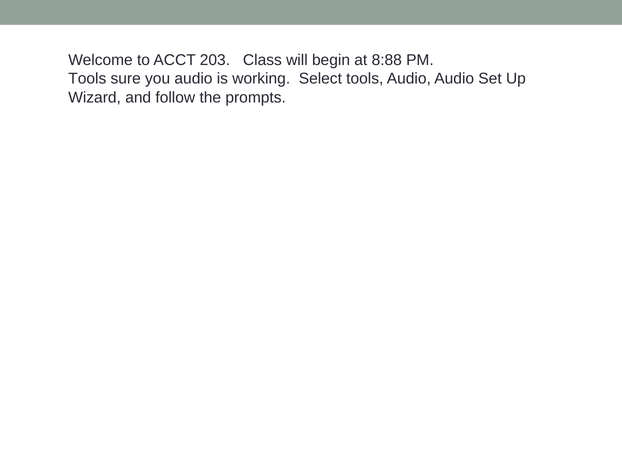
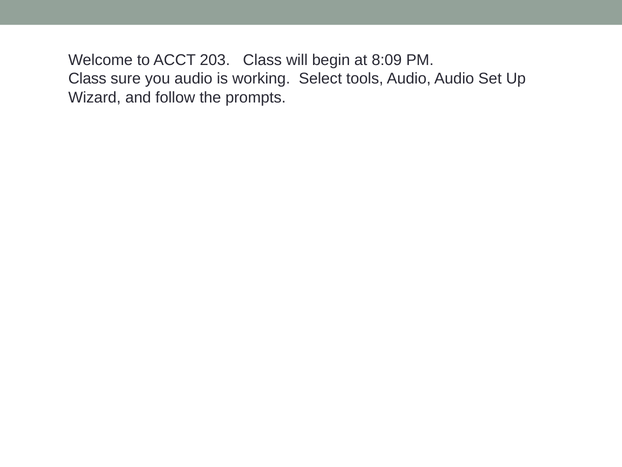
8:88: 8:88 -> 8:09 (387, 60)
Tools: Tools -> Class (87, 79)
